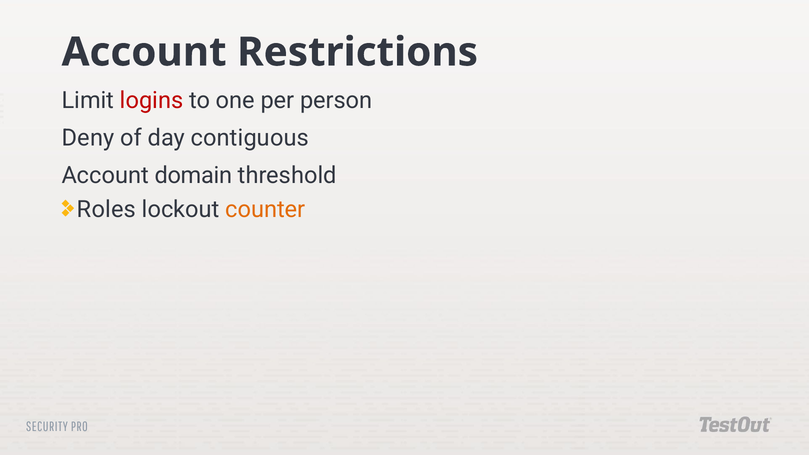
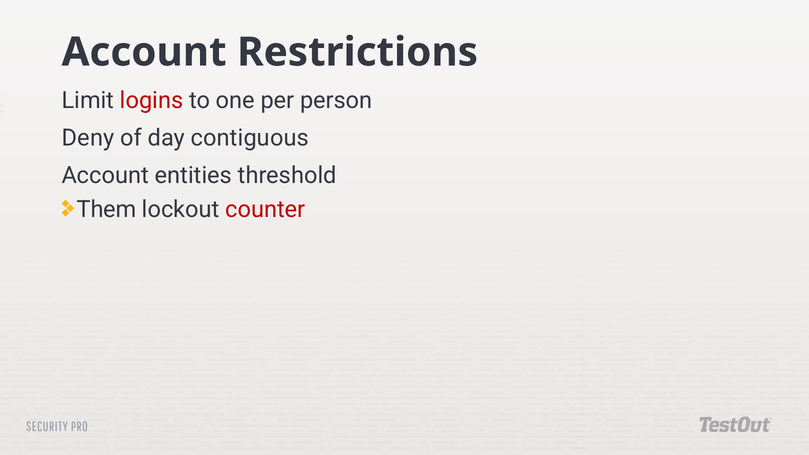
domain: domain -> entities (193, 175)
Roles: Roles -> Them (107, 209)
counter colour: orange -> red (265, 209)
